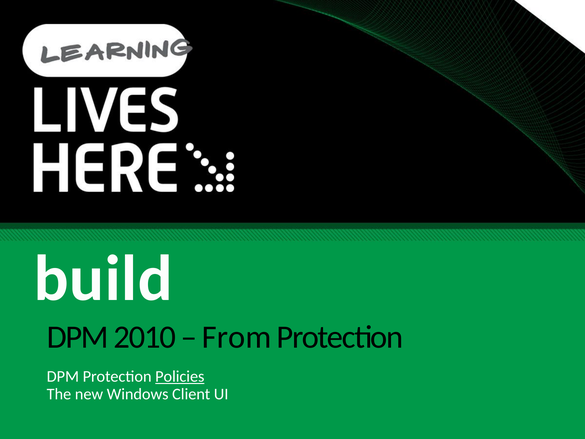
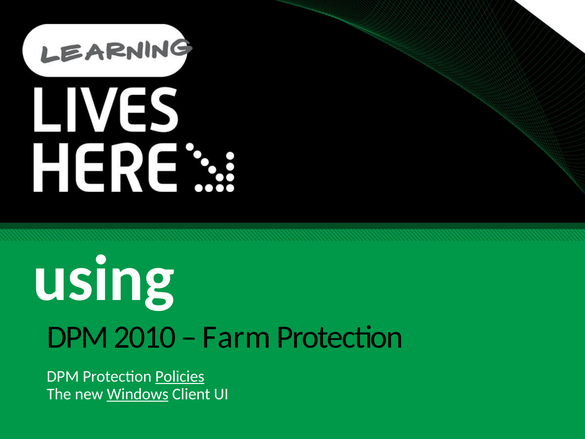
build: build -> using (104, 279)
From: From -> Farm (237, 337)
Windows underline: none -> present (138, 394)
